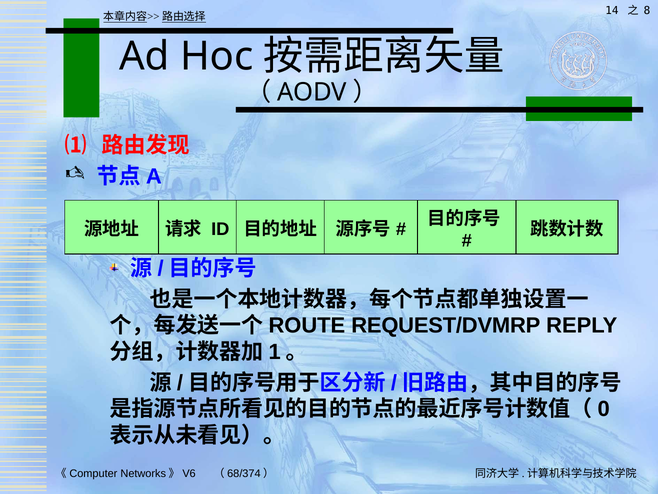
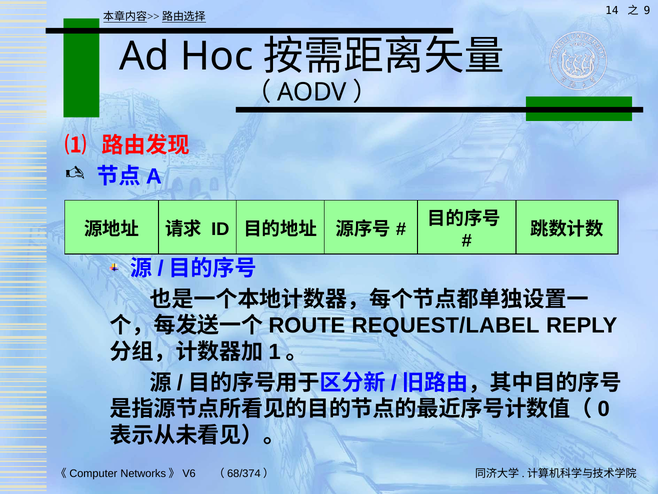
8: 8 -> 9 (647, 11)
REQUEST/DVMRP: REQUEST/DVMRP -> REQUEST/LABEL (446, 325)
